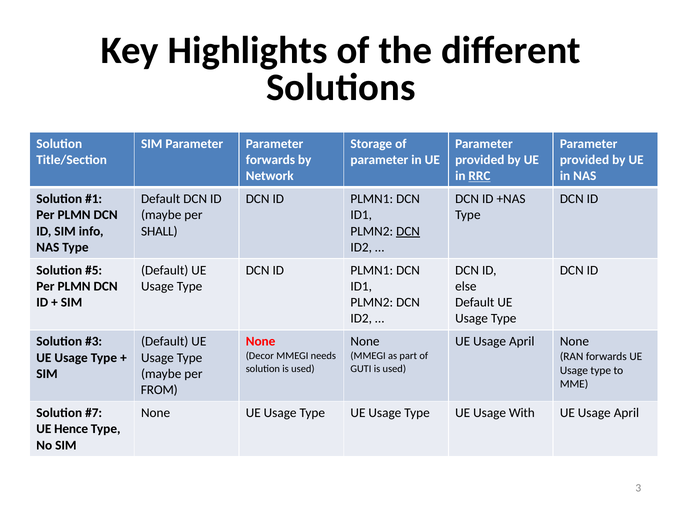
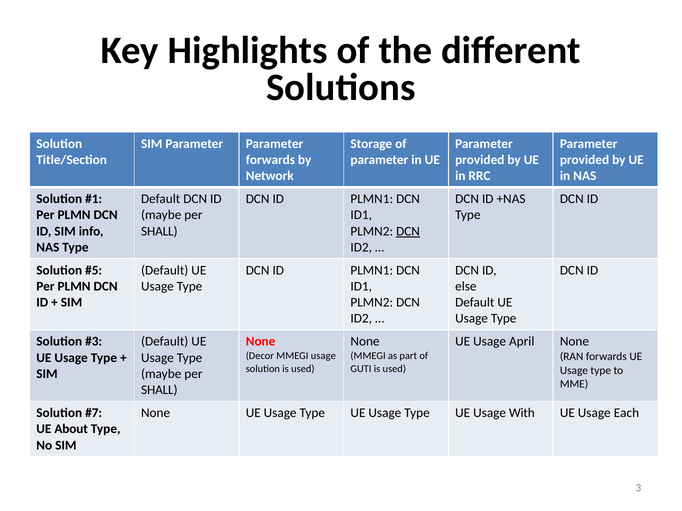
RRC underline: present -> none (479, 176)
MMEGI needs: needs -> usage (323, 356)
FROM: FROM -> SHALL (159, 390)
April: April -> Each (626, 413)
Hence: Hence -> About (71, 429)
